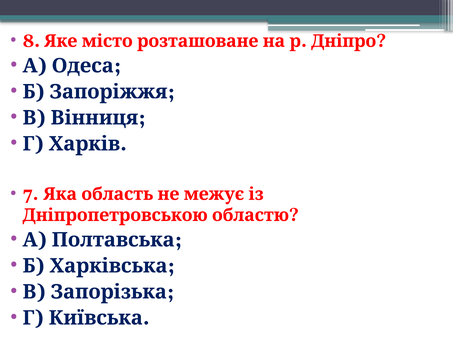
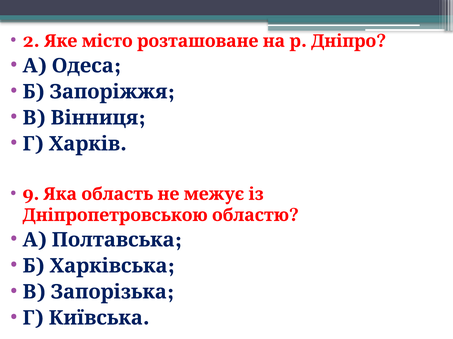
8: 8 -> 2 (31, 41)
7: 7 -> 9 (31, 195)
